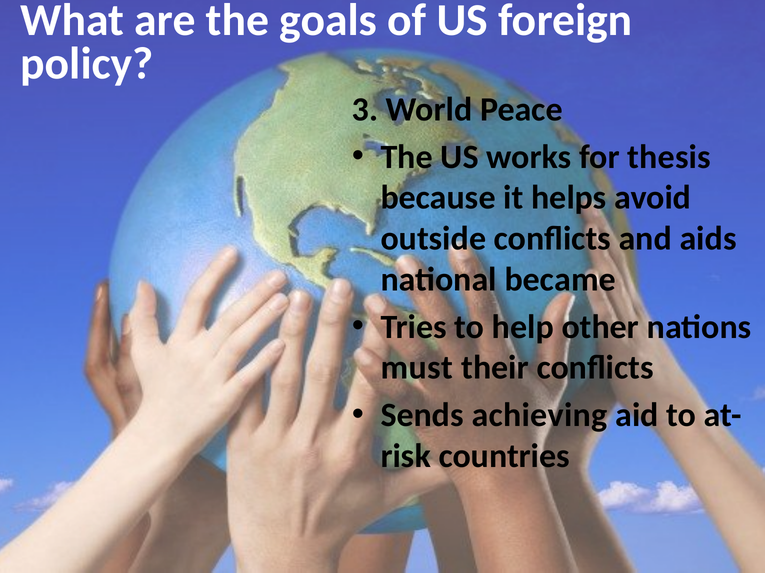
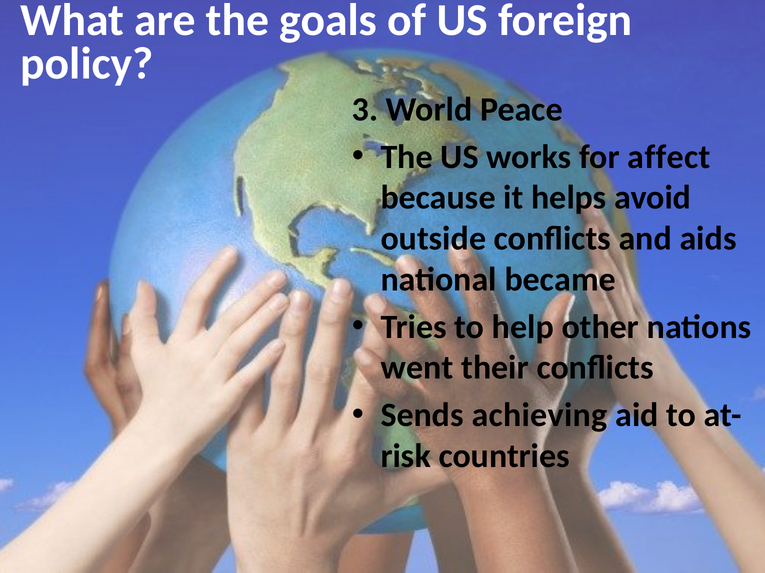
thesis: thesis -> affect (669, 157)
must: must -> went (417, 368)
